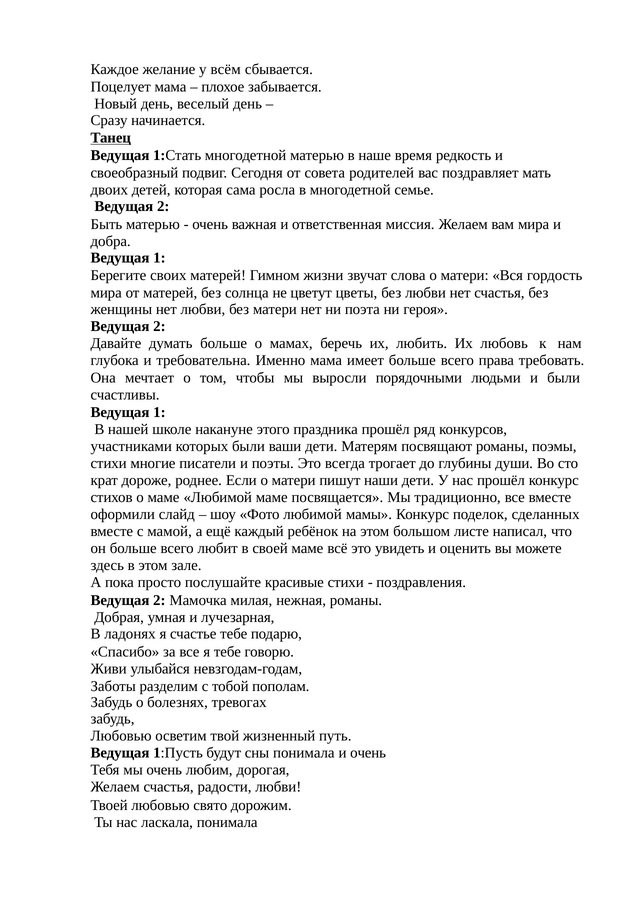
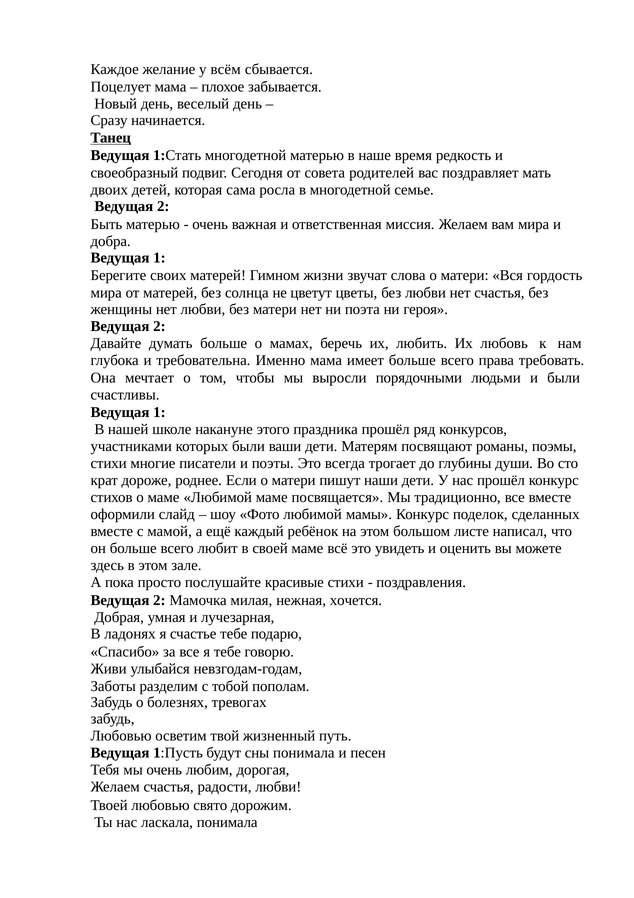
нежная романы: романы -> хочется (356, 600)
и очень: очень -> песен (368, 752)
